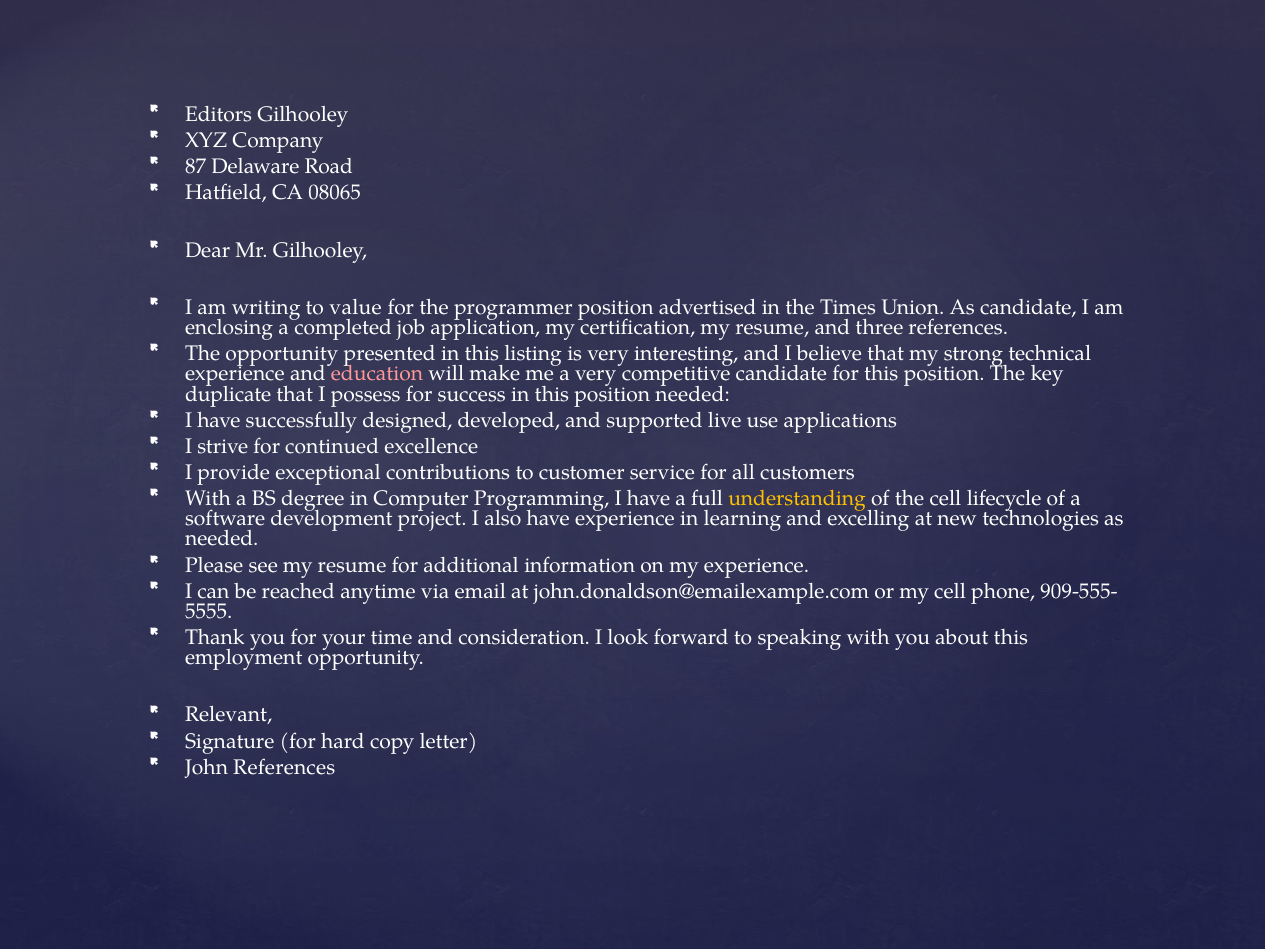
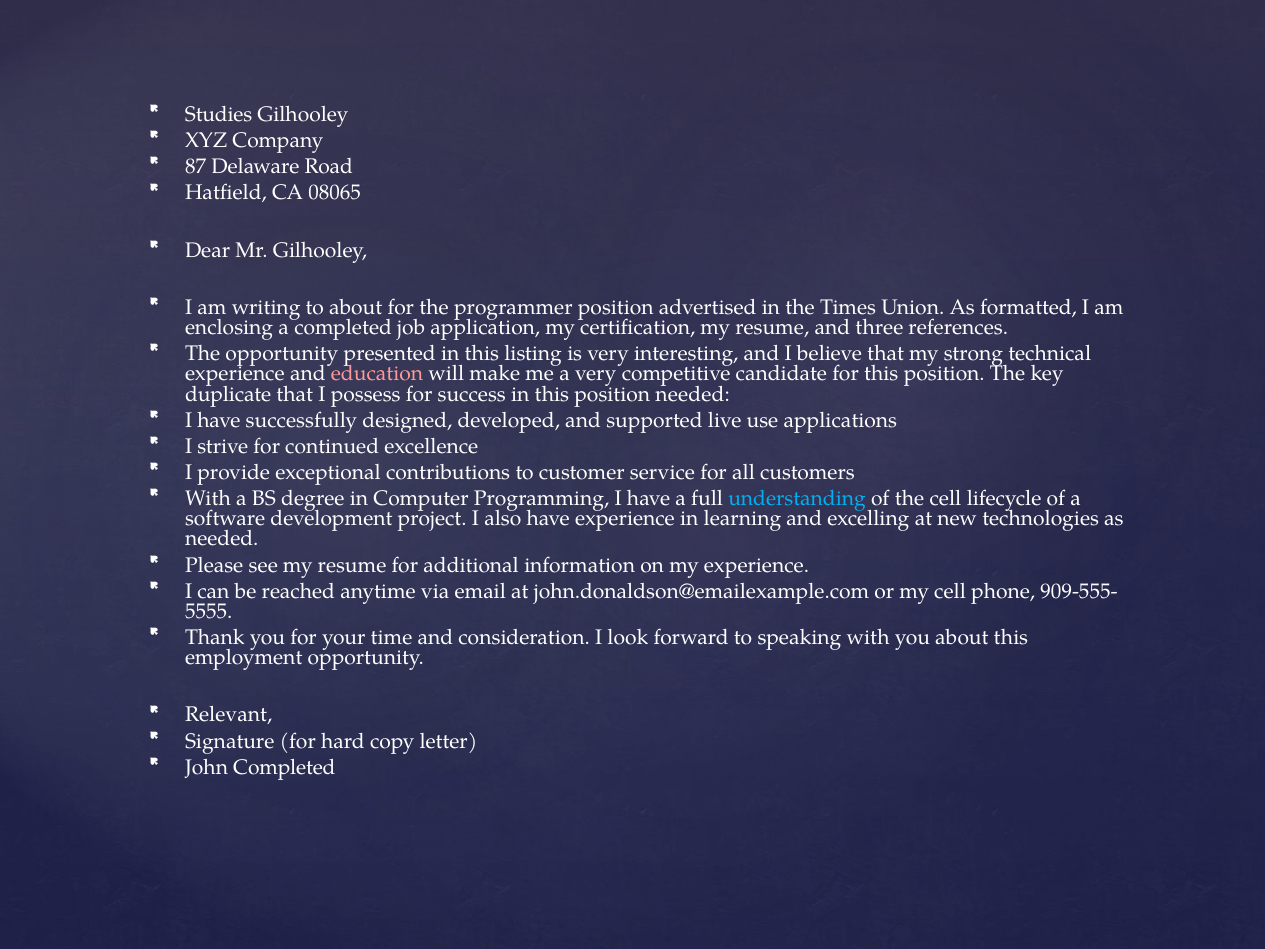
Editors: Editors -> Studies (219, 114)
to value: value -> about (356, 307)
As candidate: candidate -> formatted (1028, 307)
understanding colour: yellow -> light blue (797, 498)
John References: References -> Completed (284, 767)
